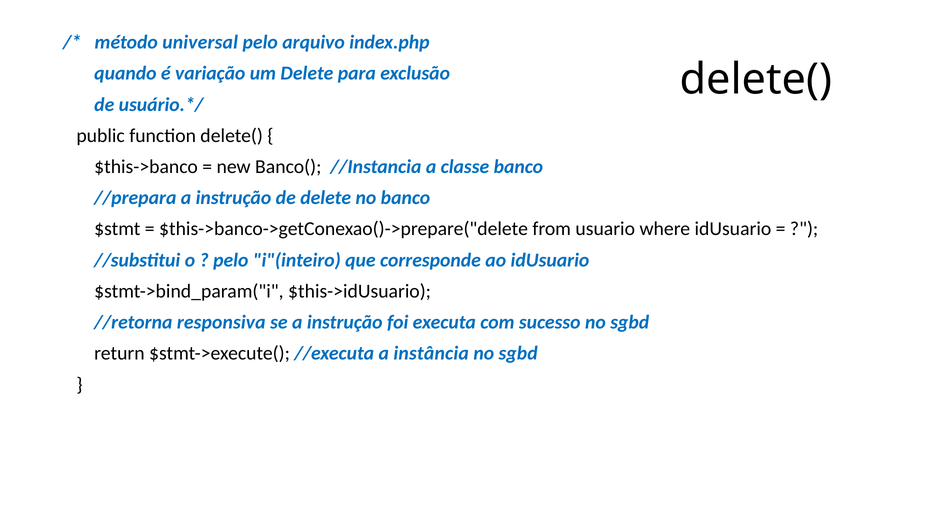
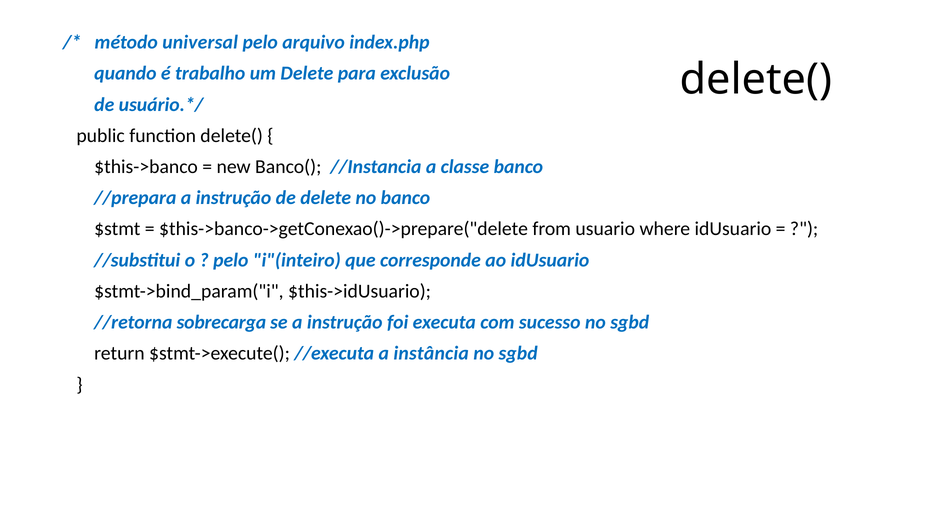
variação: variação -> trabalho (210, 73)
responsiva: responsiva -> sobrecarga (221, 322)
